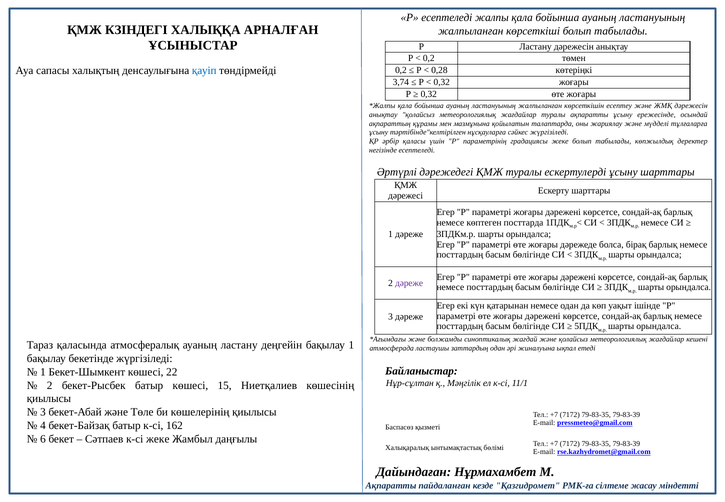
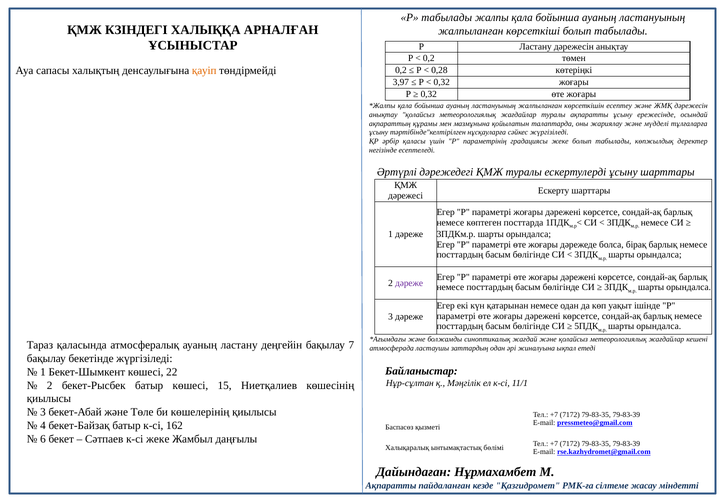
Р есептеледі: есептеледі -> табылады (447, 18)
қауіп colour: blue -> orange (204, 70)
3,74: 3,74 -> 3,97 (401, 82)
бақылау 1: 1 -> 7 (351, 345)
